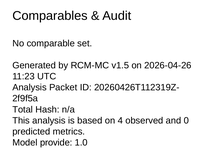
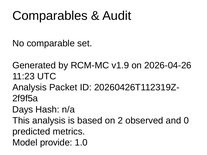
v1.5: v1.5 -> v1.9 (120, 65)
Total: Total -> Days (23, 110)
4: 4 -> 2 (120, 121)
